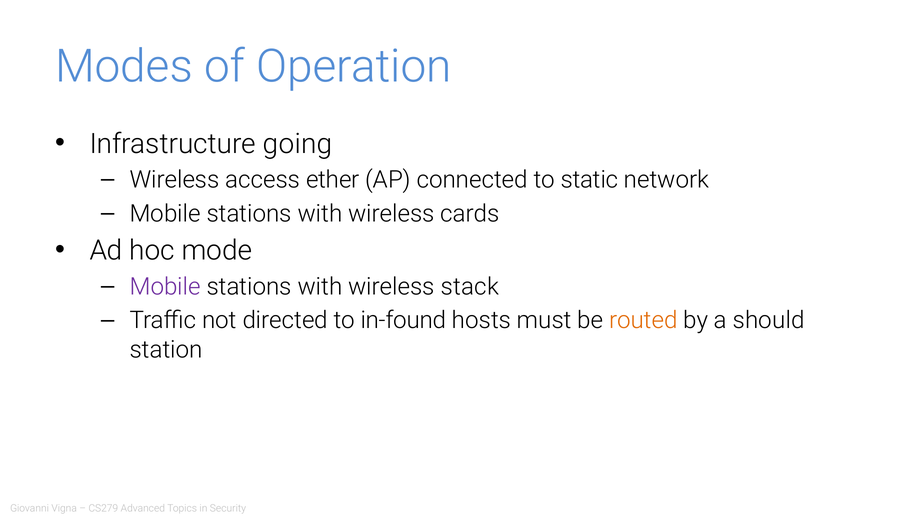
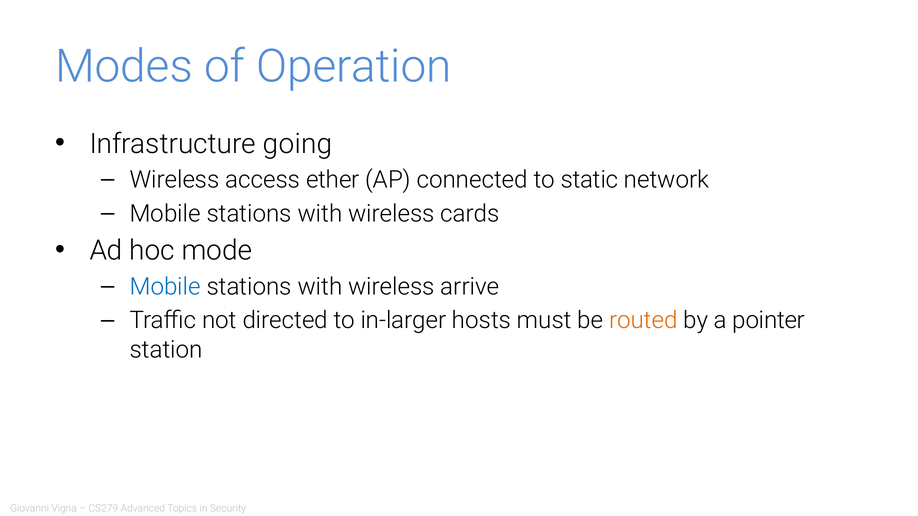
Mobile colour: purple -> blue (165, 287)
stack: stack -> arrive (470, 287)
in-found: in-found -> in-larger (403, 321)
should: should -> pointer (769, 321)
